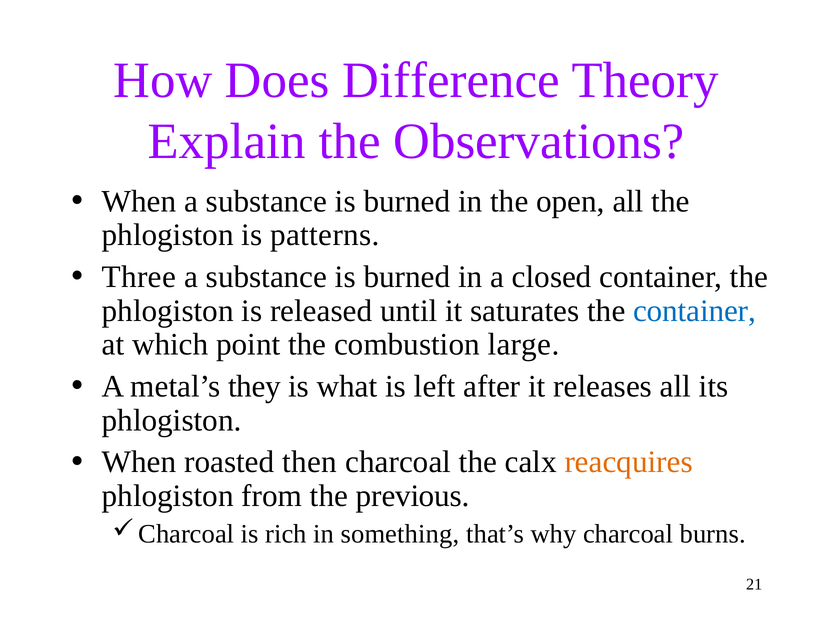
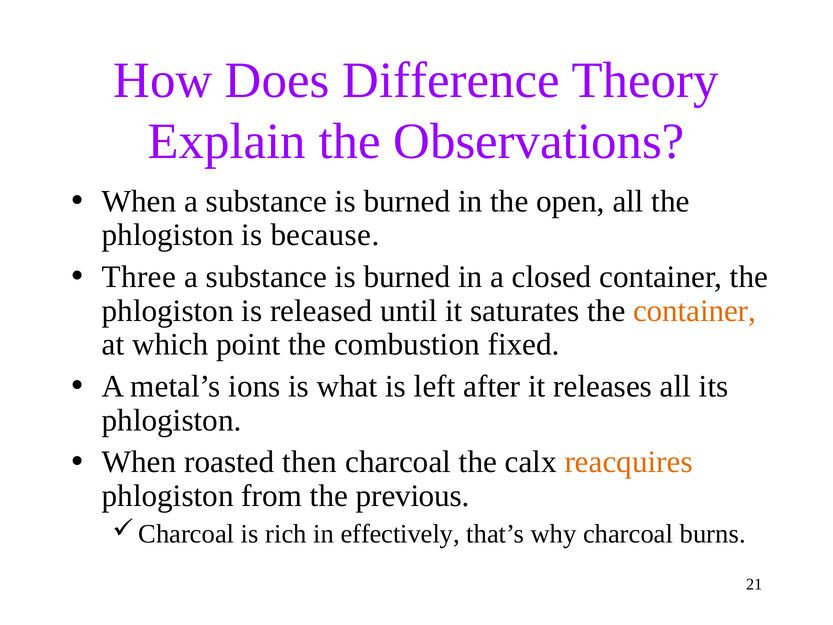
patterns: patterns -> because (325, 235)
container colour: blue -> orange (695, 311)
large: large -> fixed (524, 344)
they: they -> ions (254, 386)
something: something -> effectively (400, 534)
